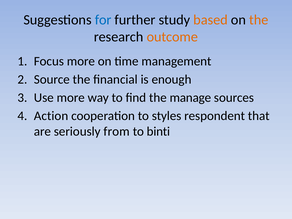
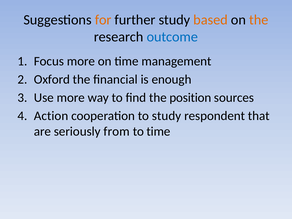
for colour: blue -> orange (103, 20)
outcome colour: orange -> blue (172, 37)
Source: Source -> Oxford (52, 79)
manage: manage -> position (190, 98)
to styles: styles -> study (167, 116)
to binti: binti -> time (158, 131)
